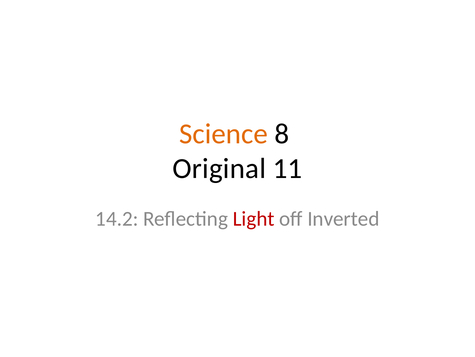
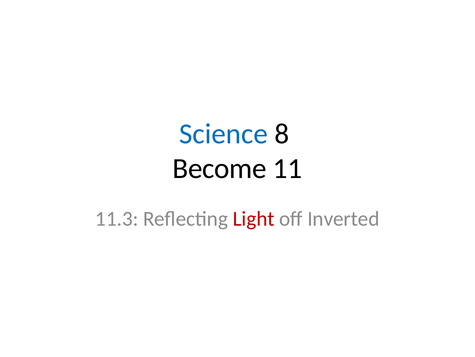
Science colour: orange -> blue (223, 133)
Original: Original -> Become (220, 168)
14.2: 14.2 -> 11.3 (117, 218)
